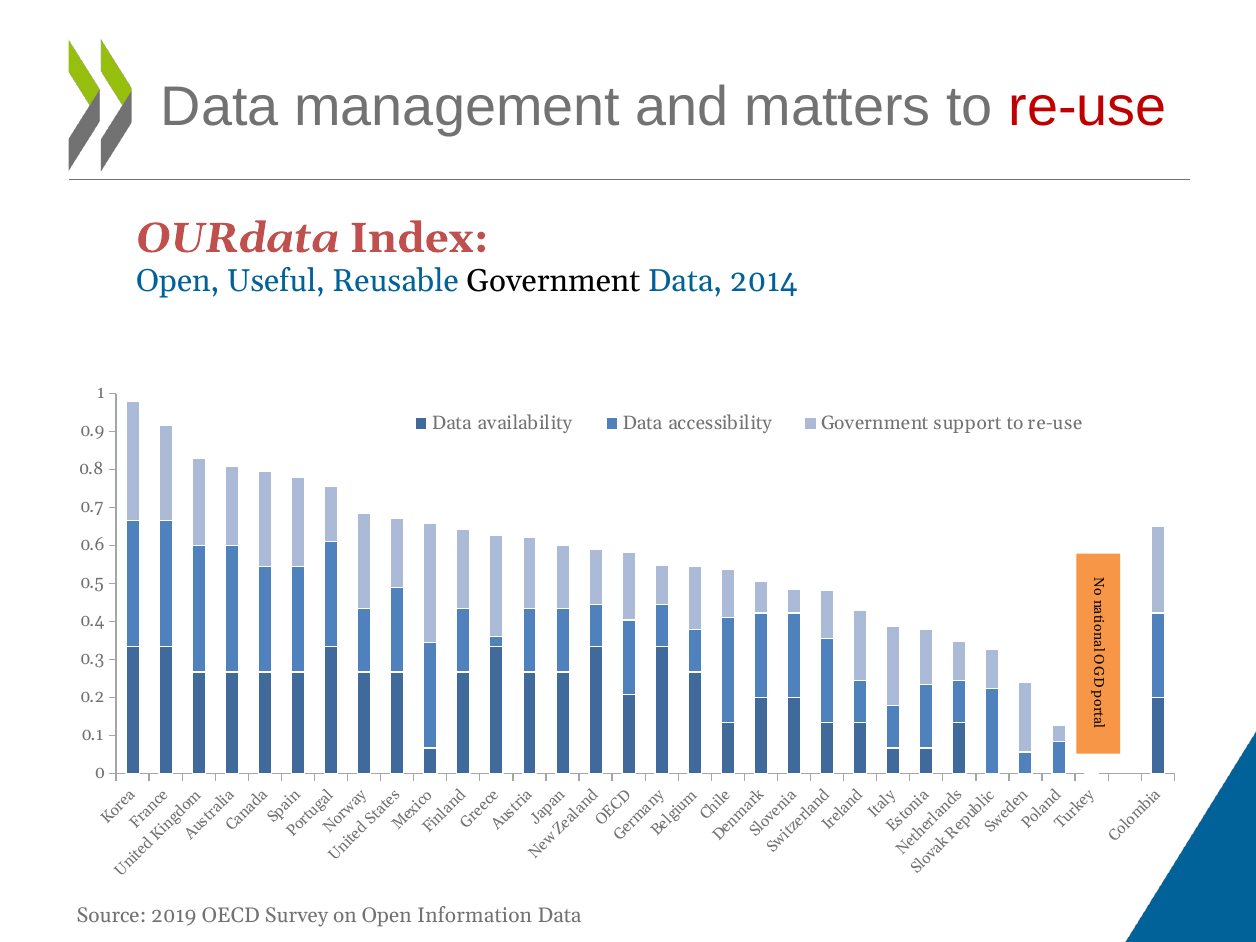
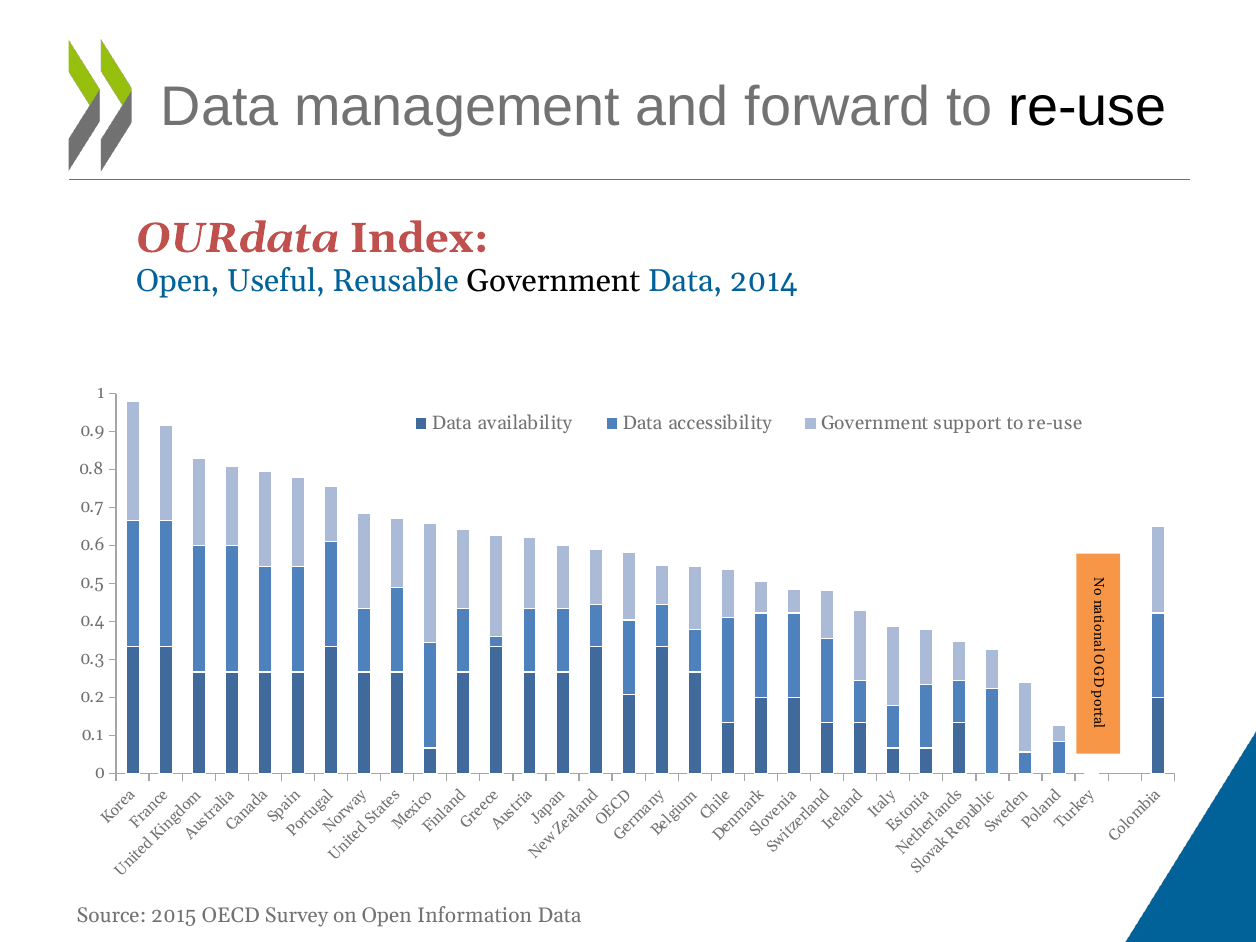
matters: matters -> forward (838, 107)
re-use colour: red -> black (1088, 107)
2019: 2019 -> 2015 (174, 915)
